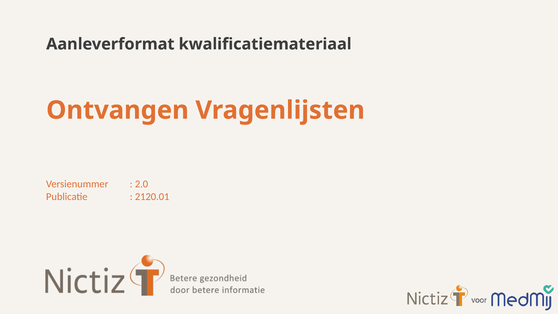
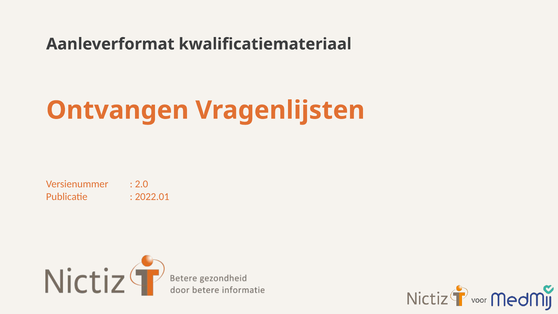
2120.01: 2120.01 -> 2022.01 (152, 197)
